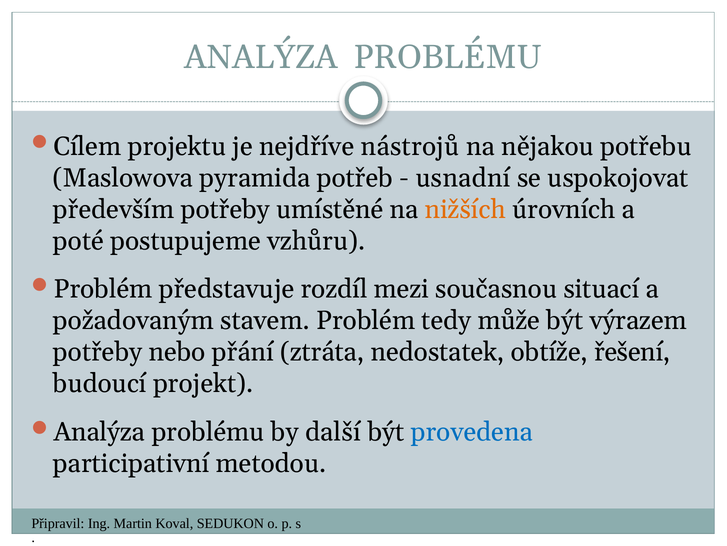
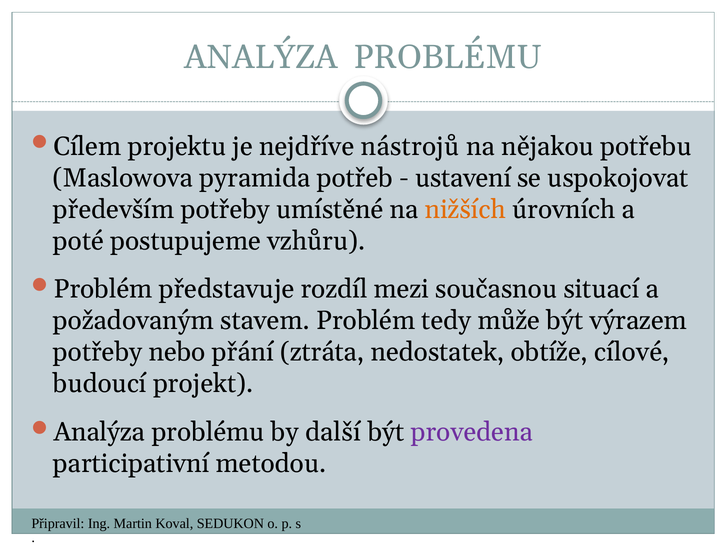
usnadní: usnadní -> ustavení (463, 178)
řešení: řešení -> cílové (632, 352)
provedena colour: blue -> purple (472, 431)
